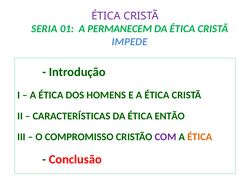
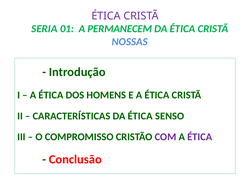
IMPEDE: IMPEDE -> NOSSAS (130, 42)
ENTÃO: ENTÃO -> SENSO (170, 116)
ÉTICA colour: orange -> purple (200, 137)
